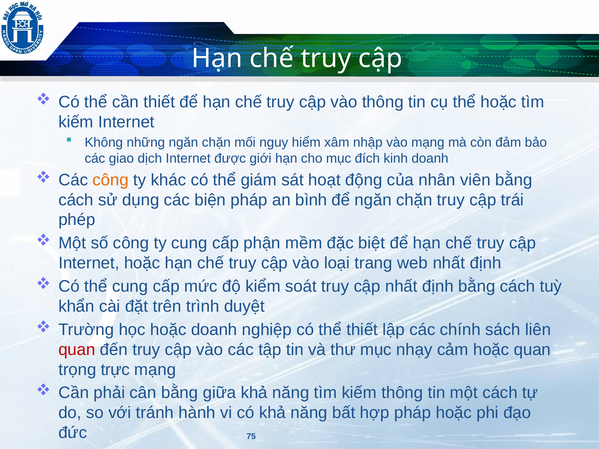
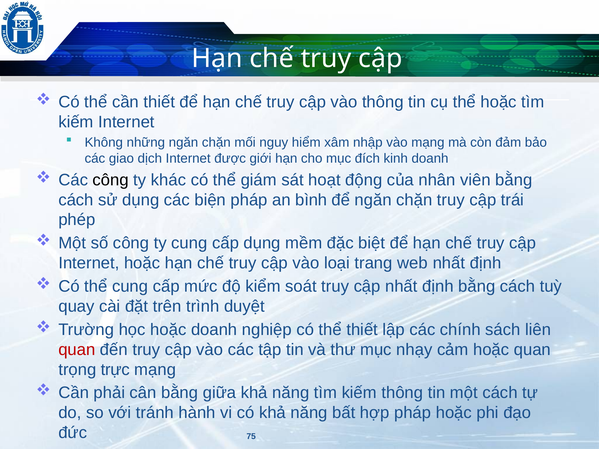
công colour: orange -> black (111, 180)
cấp phận: phận -> dụng (262, 243)
khẩn: khẩn -> quay (76, 307)
